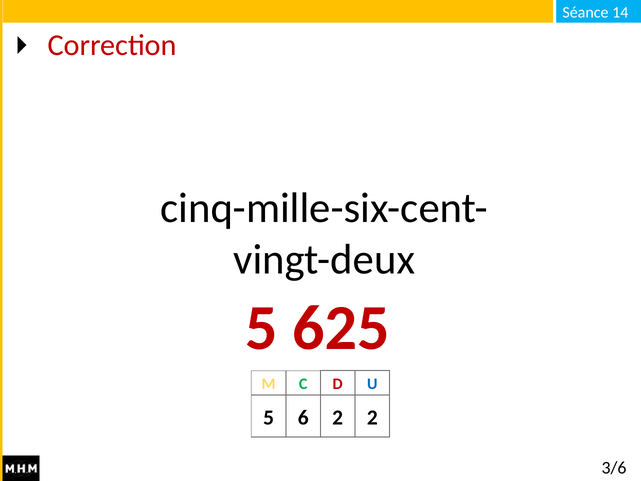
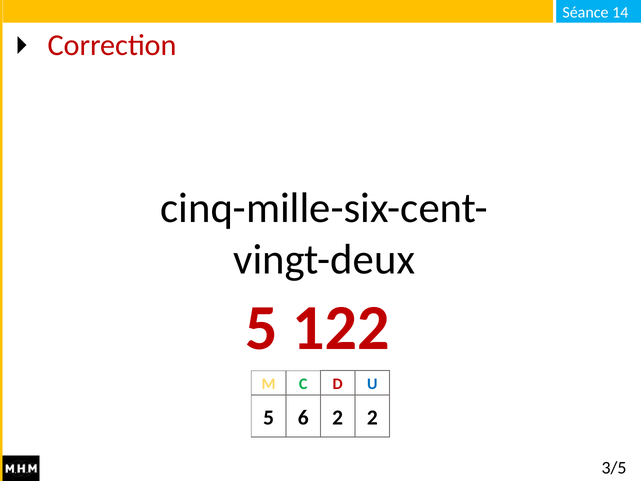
625: 625 -> 122 (341, 328)
3/6: 3/6 -> 3/5 (614, 468)
